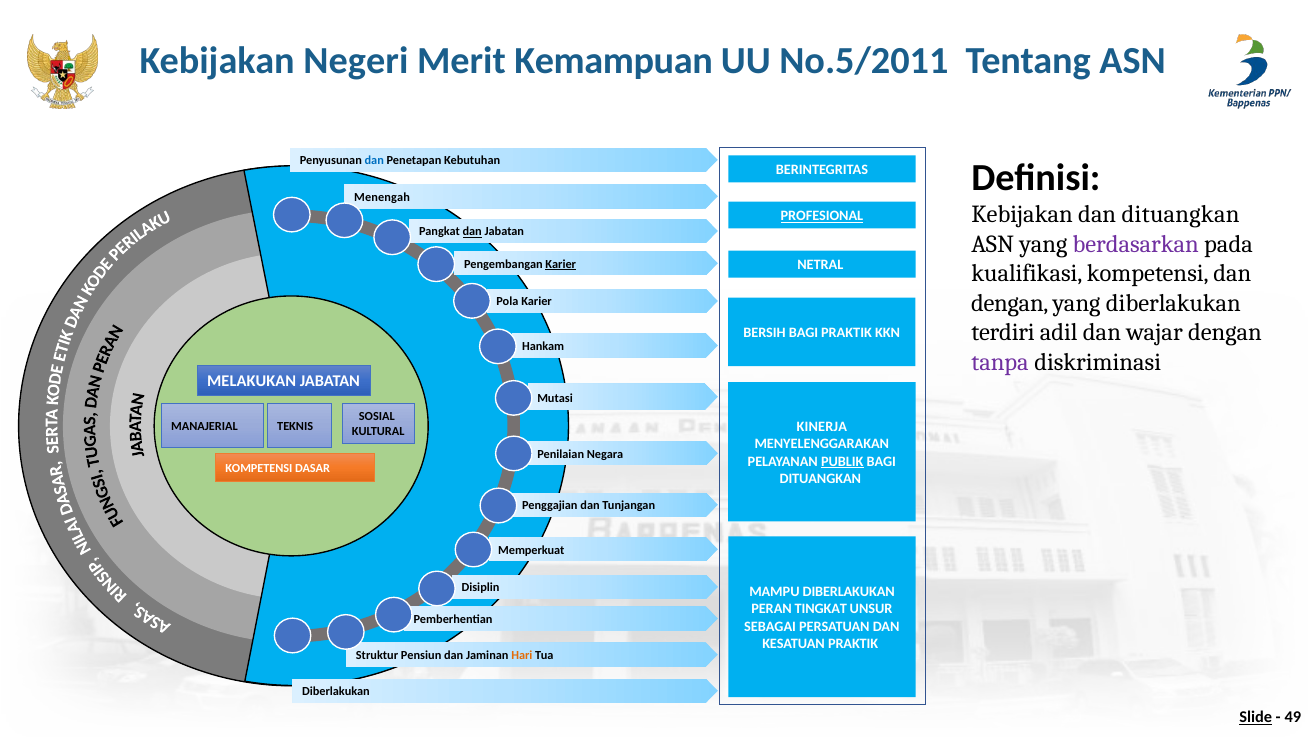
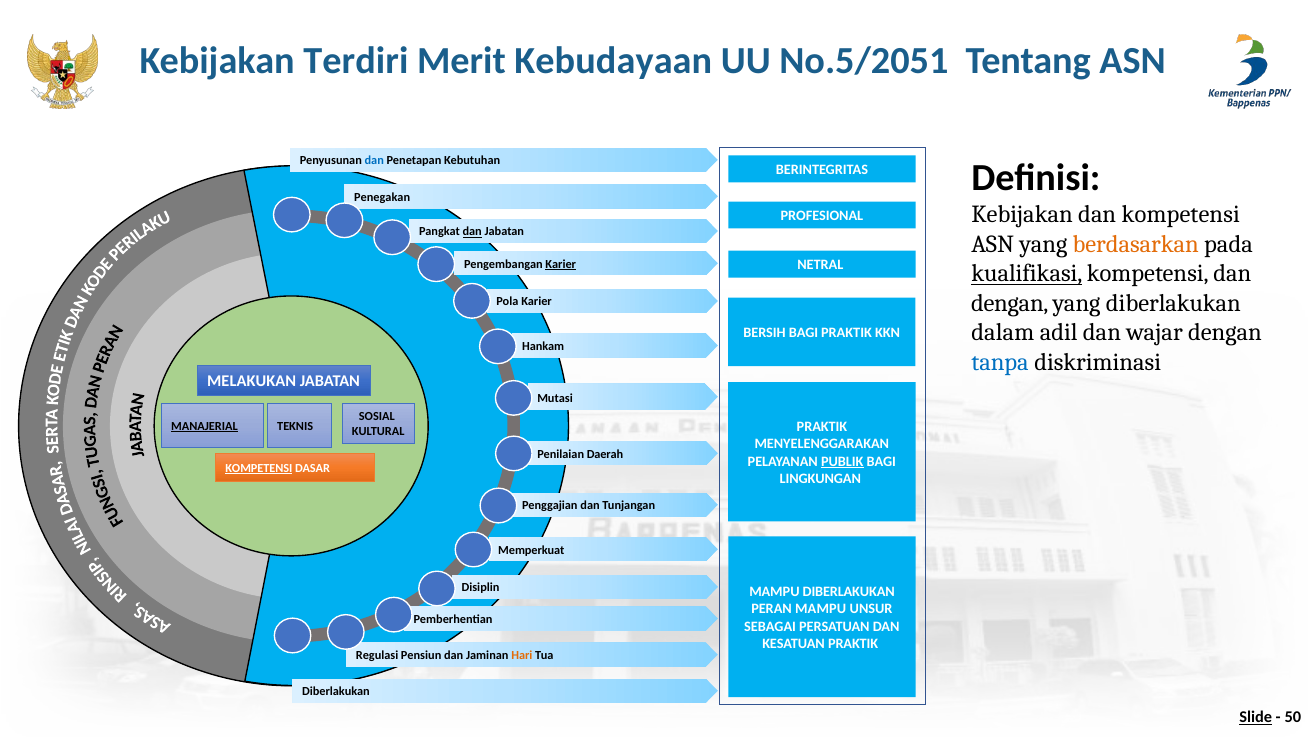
Negeri: Negeri -> Terdiri (356, 61)
Kemampuan: Kemampuan -> Kebudayaan (613, 61)
No.5/2011: No.5/2011 -> No.5/2051 (864, 61)
Menengah: Menengah -> Penegakan (382, 197)
dan dituangkan: dituangkan -> kompetensi (1181, 215)
PROFESIONAL underline: present -> none (822, 216)
berdasarkan colour: purple -> orange (1136, 244)
kualifikasi underline: none -> present (1027, 274)
terdiri: terdiri -> dalam (1003, 333)
tanpa colour: purple -> blue (1000, 362)
KINERJA: KINERJA -> PRAKTIK (822, 427)
MANAJERIAL underline: none -> present (204, 427)
Negara: Negara -> Daerah (605, 454)
KOMPETENSI underline: none -> present (259, 468)
DITUANGKAN: DITUANGKAN -> LINGKUNGAN (820, 479)
PERAN TINGKAT: TINGKAT -> MAMPU (821, 609)
Struktur: Struktur -> Regulasi (377, 656)
49: 49 -> 50 (1293, 718)
